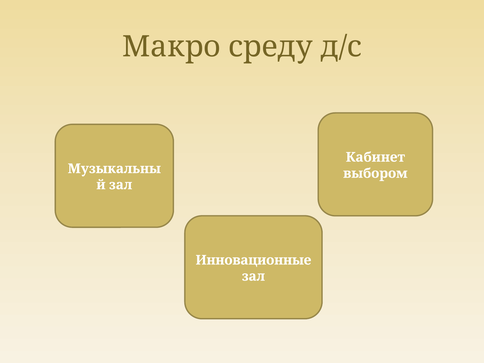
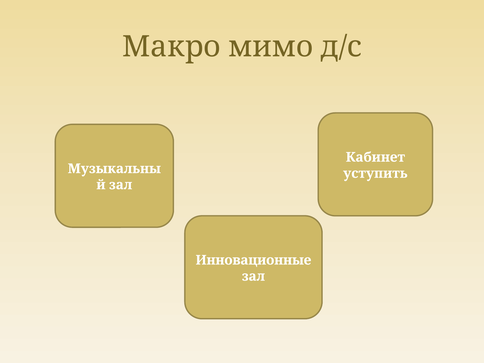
среду: среду -> мимо (271, 47)
выбором: выбором -> уступить (375, 173)
